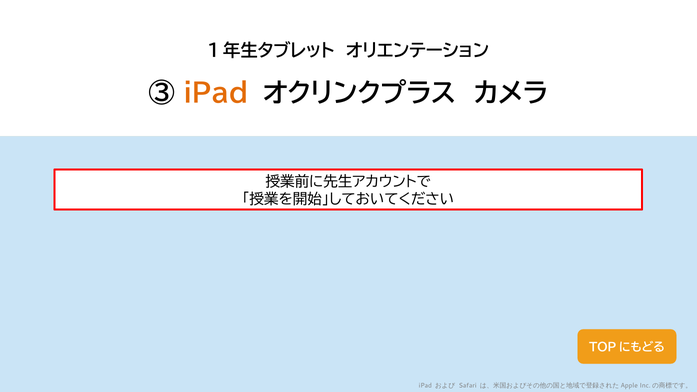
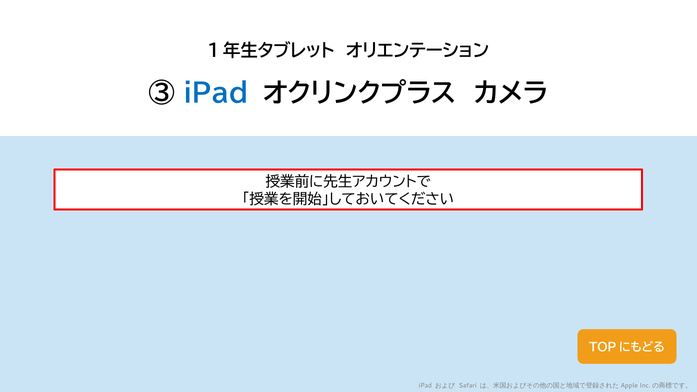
iPad colour: orange -> blue (216, 94)
